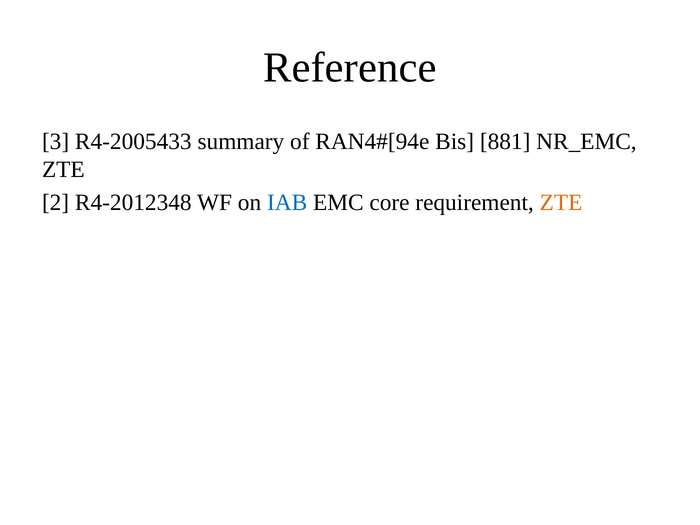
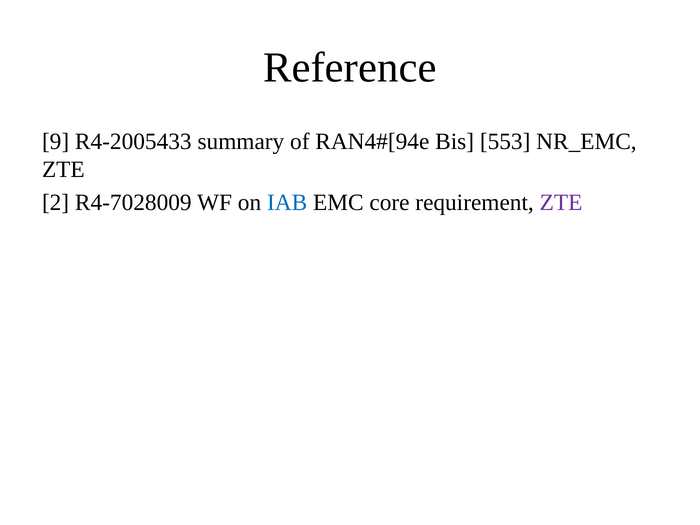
3: 3 -> 9 (56, 142)
881: 881 -> 553 (505, 142)
R4-2012348: R4-2012348 -> R4-7028009 (133, 202)
ZTE colour: orange -> purple (561, 202)
